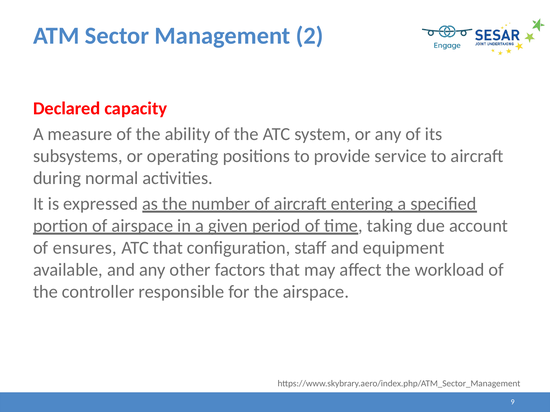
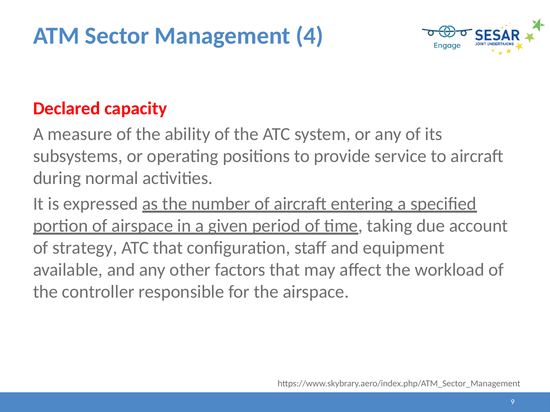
2: 2 -> 4 (310, 36)
ensures: ensures -> strategy (85, 248)
